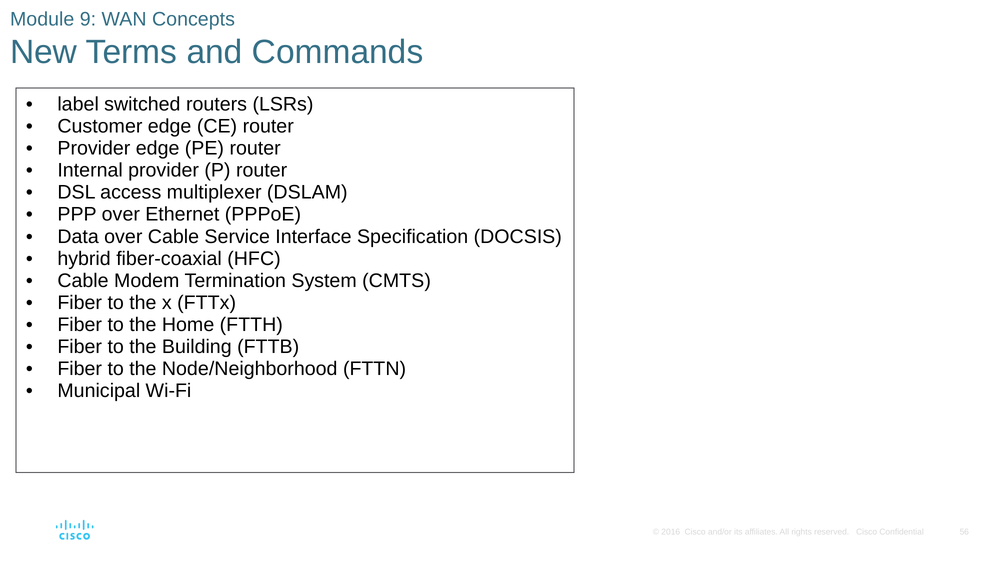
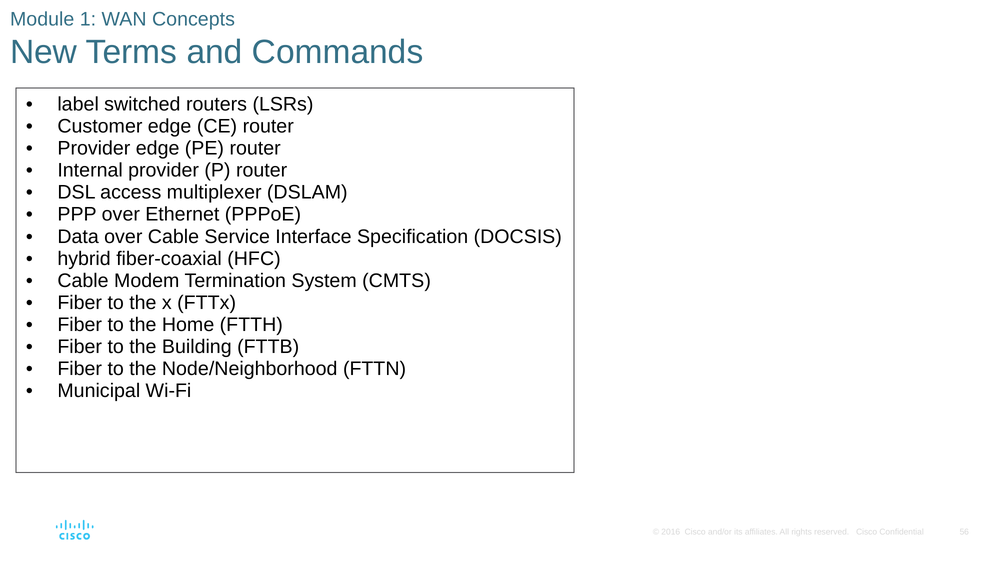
9: 9 -> 1 (88, 19)
